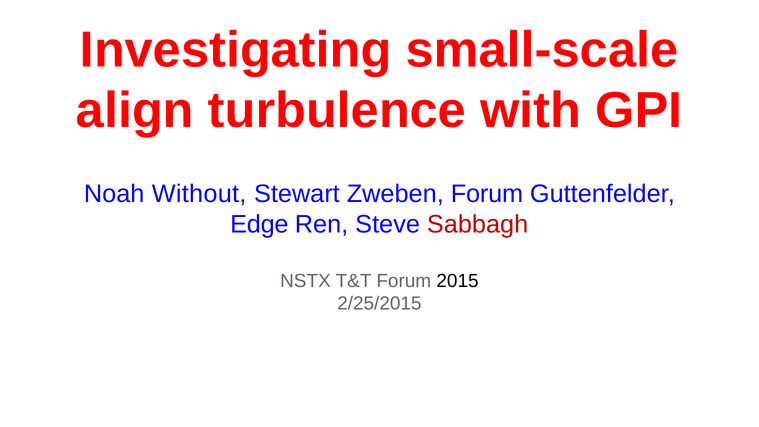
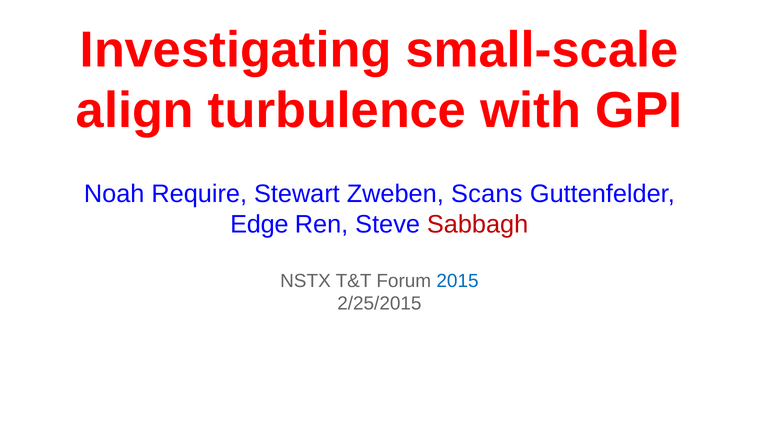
Without: Without -> Require (199, 194)
Zweben Forum: Forum -> Scans (487, 194)
2015 colour: black -> blue (458, 281)
